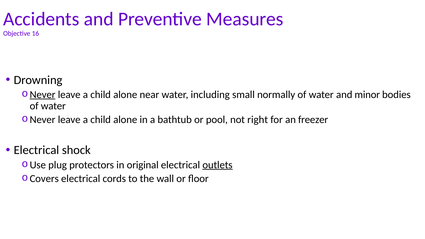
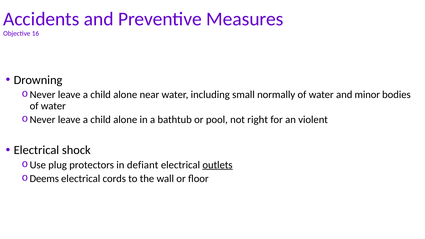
Never underline: present -> none (43, 95)
freezer: freezer -> violent (313, 120)
original: original -> defiant (143, 165)
Covers: Covers -> Deems (44, 179)
